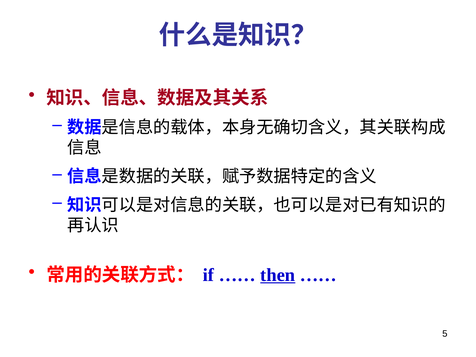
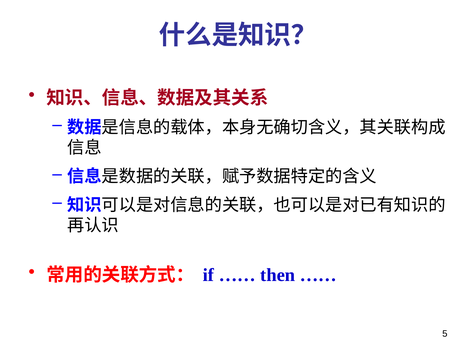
then underline: present -> none (278, 275)
